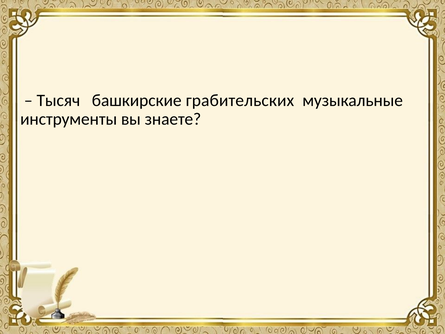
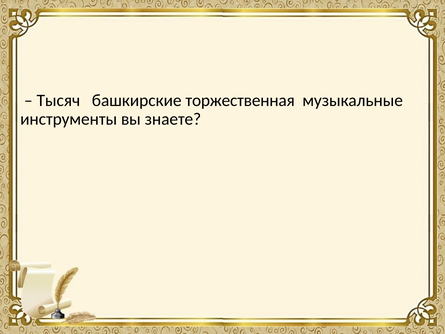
грабительских: грабительских -> торжественная (240, 100)
